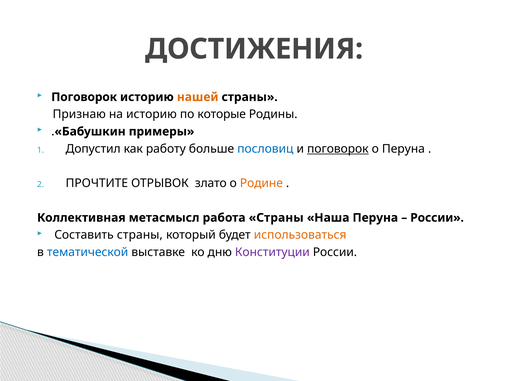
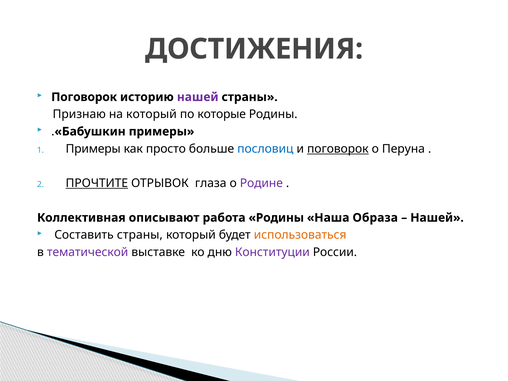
нашей colour: orange -> purple (198, 97)
на историю: историю -> который (151, 114)
Допустил: Допустил -> Примеры (93, 149)
работу: работу -> просто (166, 149)
ПРОЧТИТЕ underline: none -> present (97, 183)
злато: злато -> глаза (211, 183)
Родине colour: orange -> purple (261, 183)
метасмысл: метасмысл -> описывают (164, 218)
работа Страны: Страны -> Родины (276, 218)
Наша Перуна: Перуна -> Образа (375, 218)
России: России -> Нашей (437, 218)
тематической colour: blue -> purple (88, 252)
